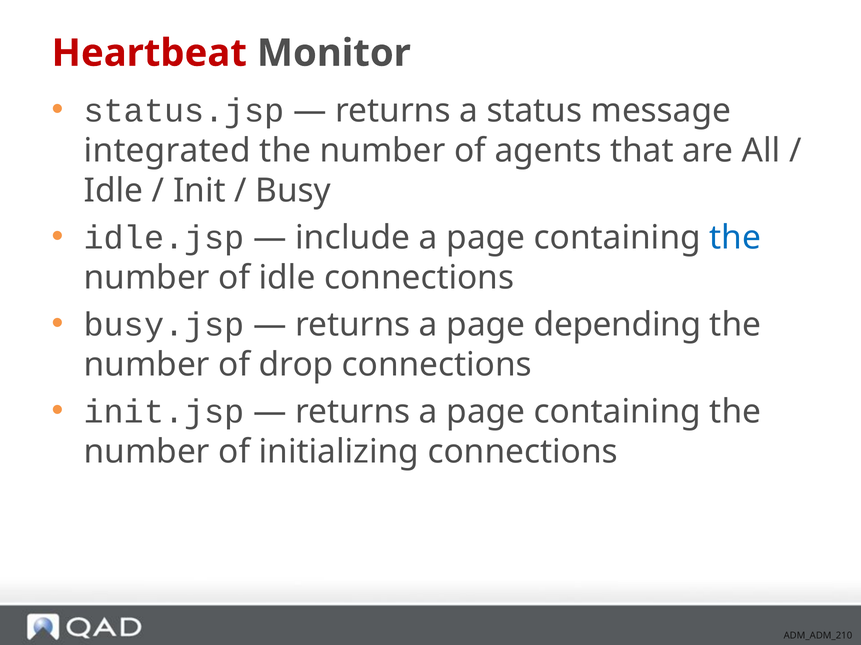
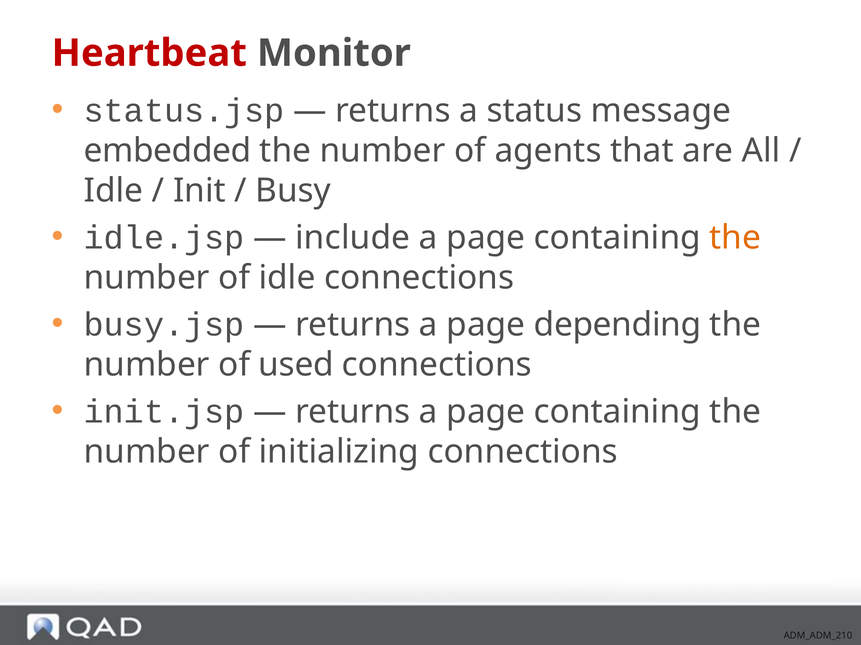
integrated: integrated -> embedded (168, 151)
the colour: blue -> orange (735, 238)
drop: drop -> used (296, 365)
